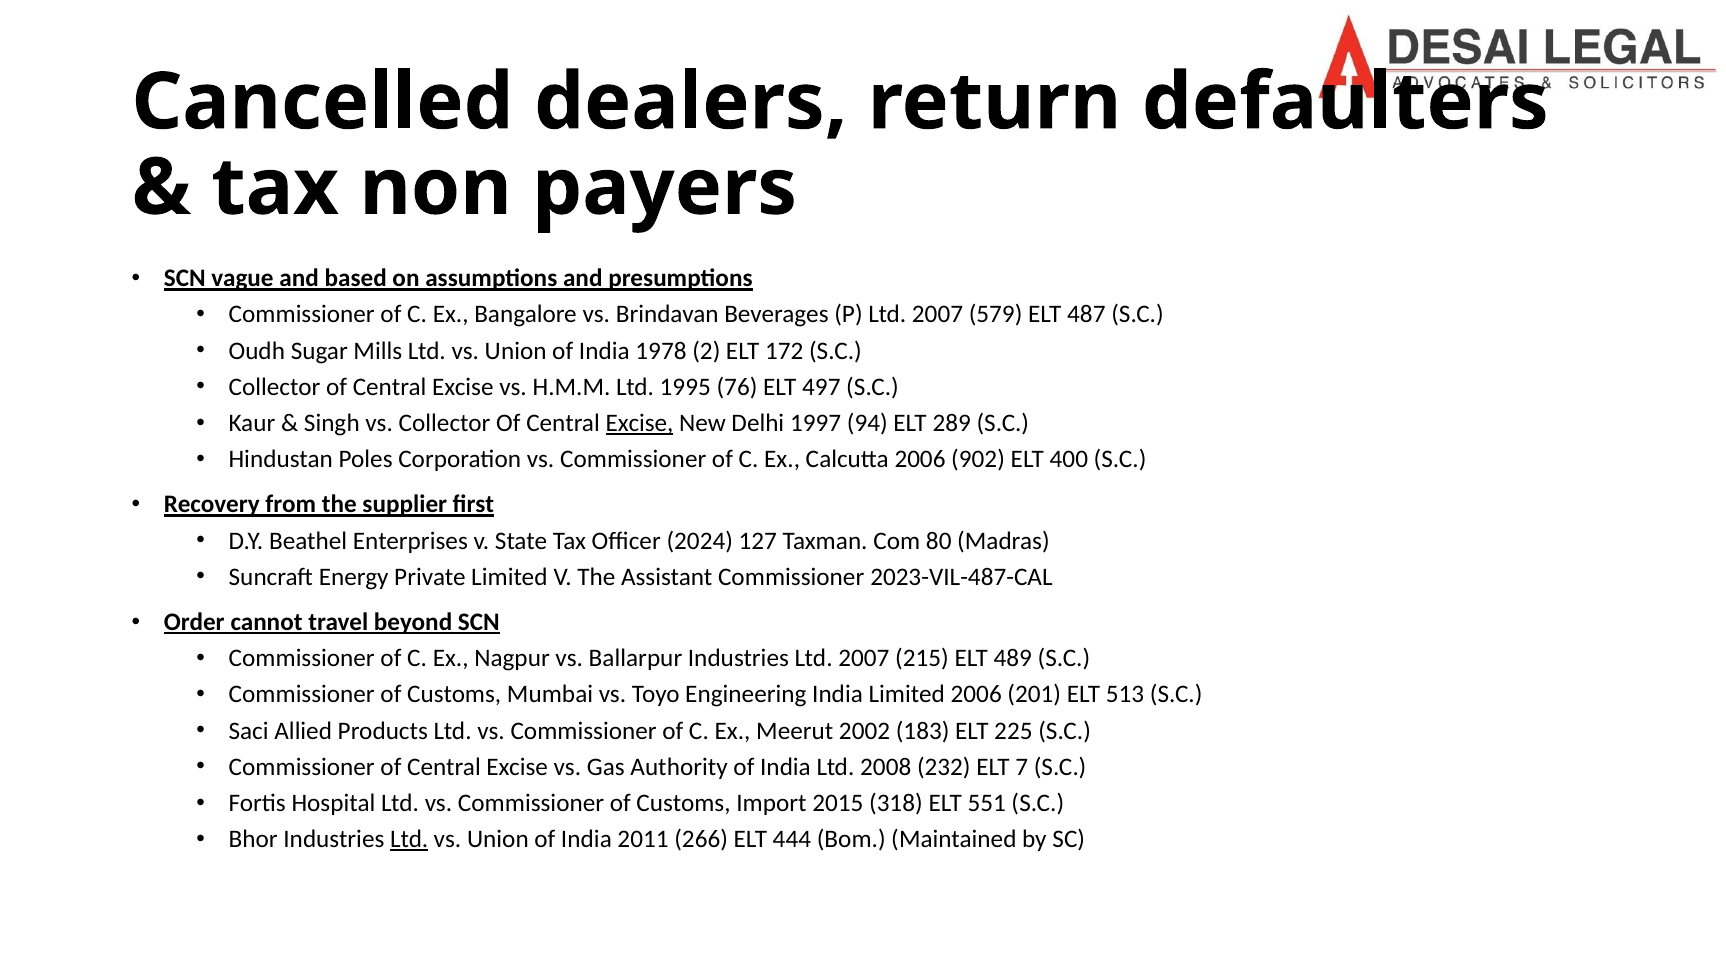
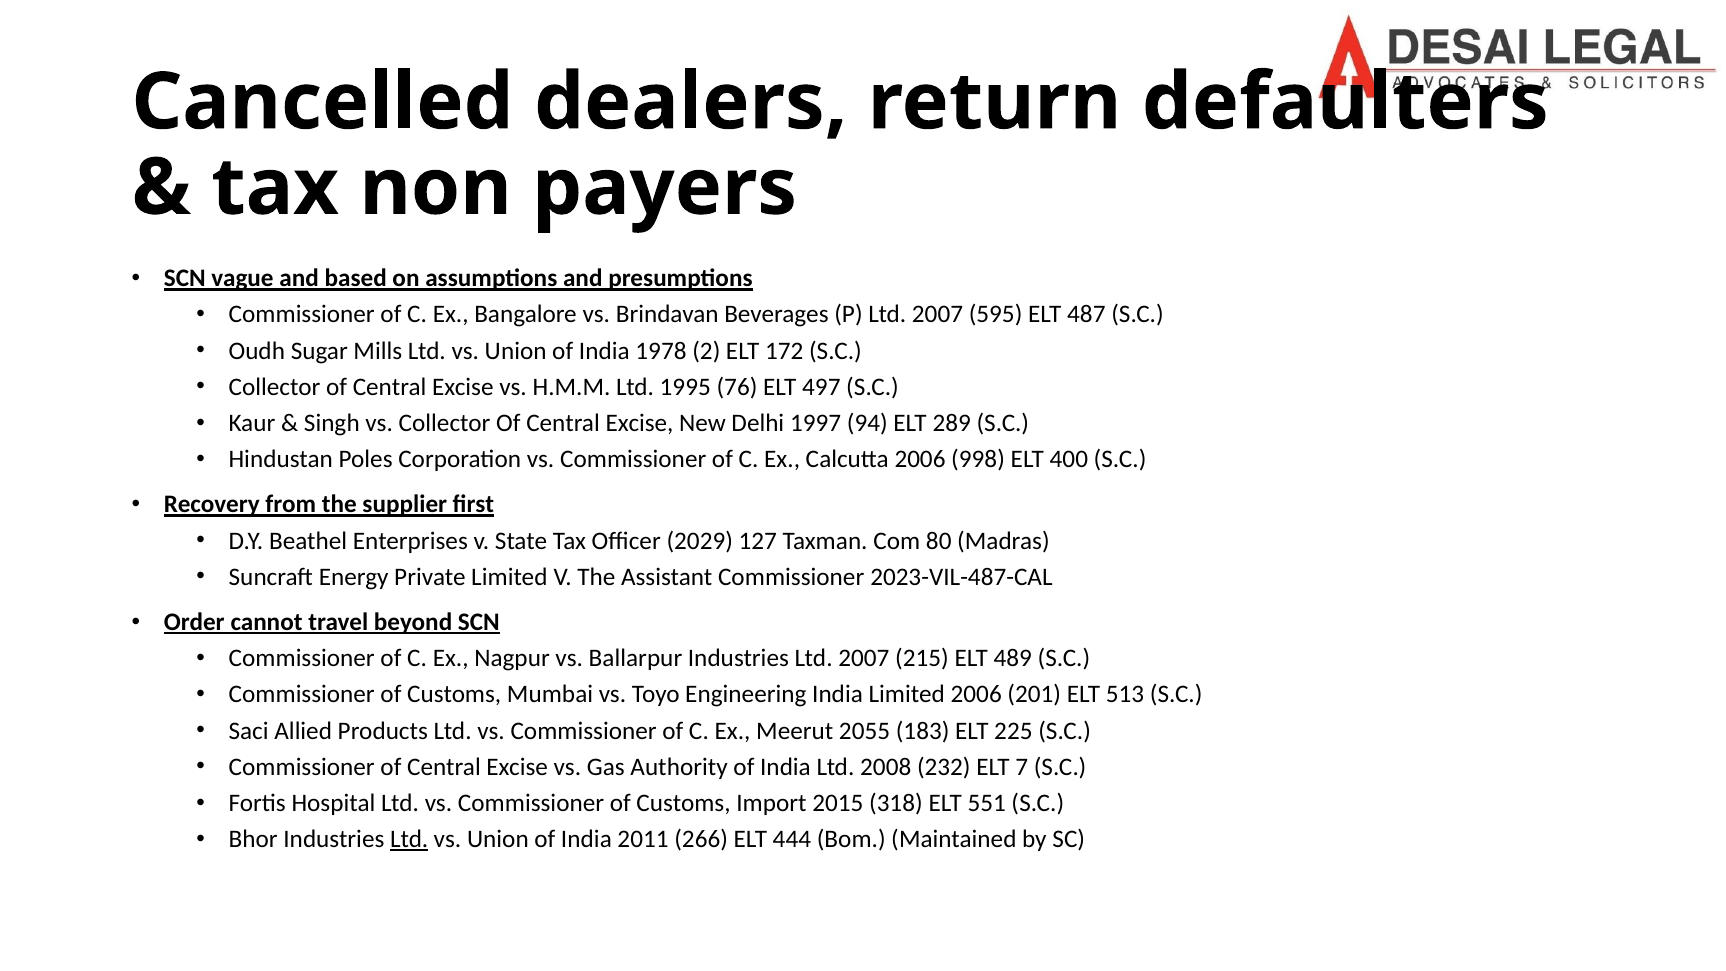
579: 579 -> 595 (996, 315)
Excise underline: present -> none (640, 423)
902: 902 -> 998 (978, 459)
2024: 2024 -> 2029 (700, 541)
2002: 2002 -> 2055 (865, 731)
